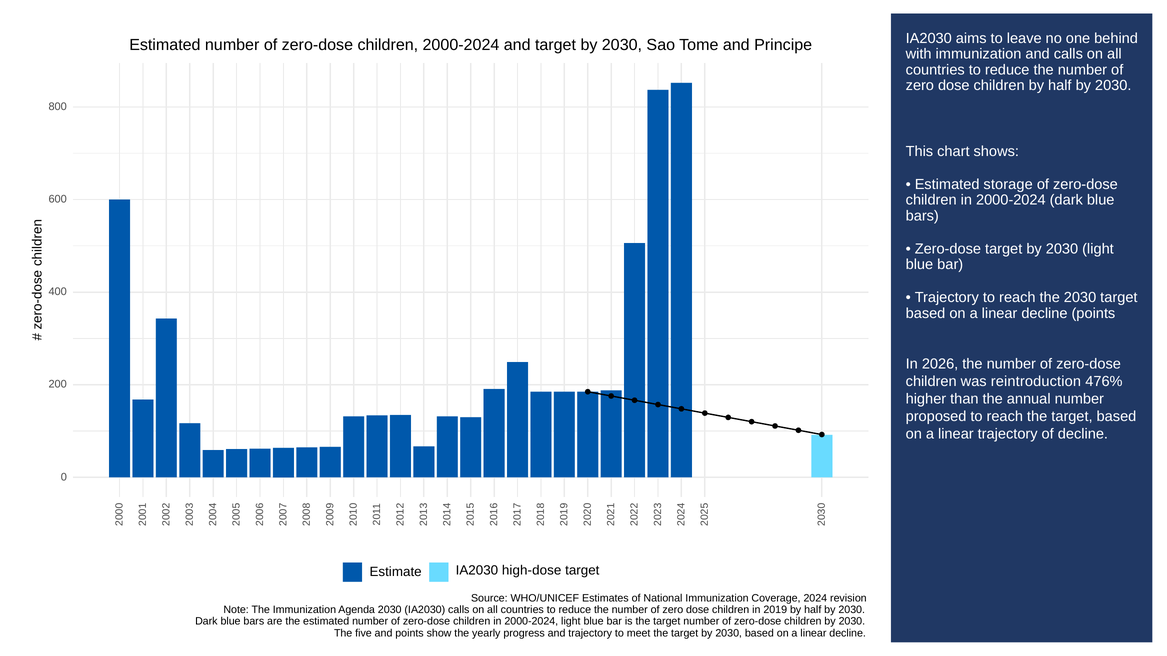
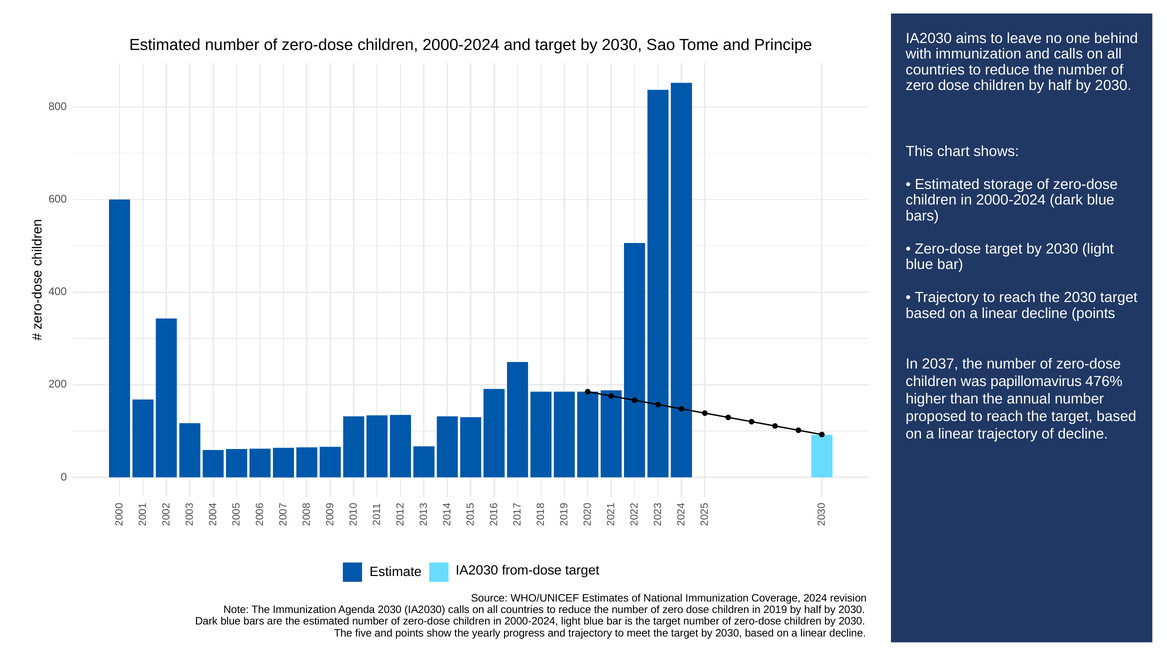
2026: 2026 -> 2037 (940, 364)
reintroduction: reintroduction -> papillomavirus (1036, 382)
high-dose: high-dose -> from-dose (532, 571)
